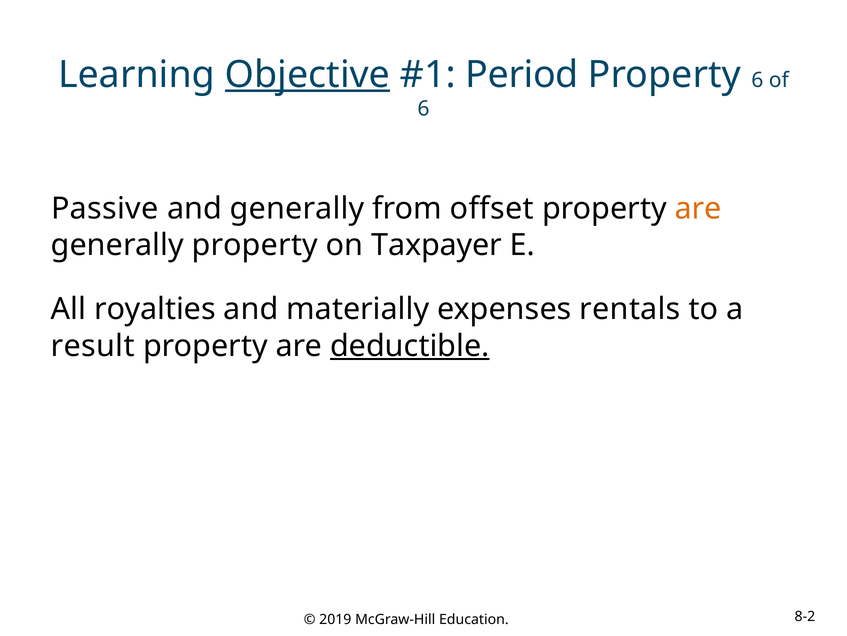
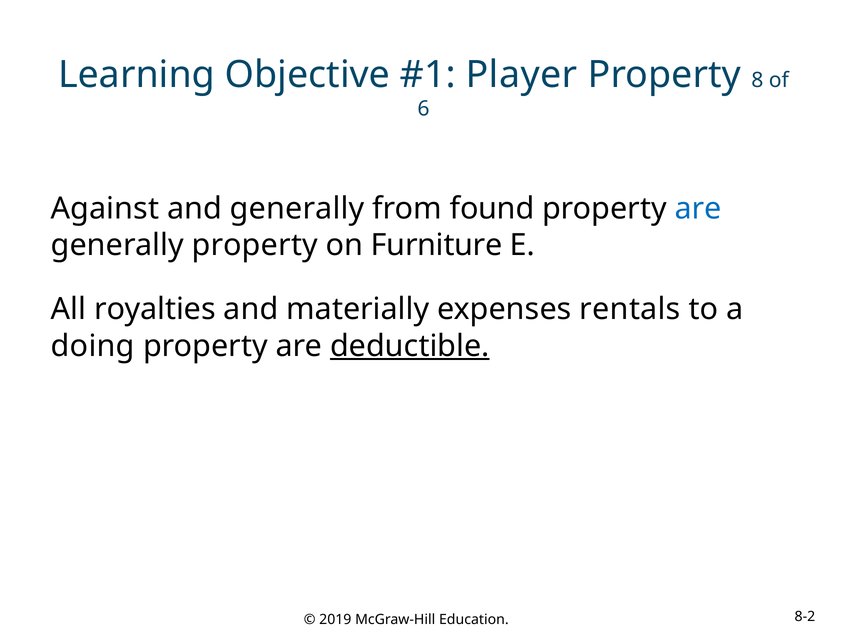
Objective underline: present -> none (307, 74)
Period: Period -> Player (522, 74)
Property 6: 6 -> 8 (757, 80)
Passive: Passive -> Against (105, 208)
offset: offset -> found (492, 208)
are colour: orange -> blue (698, 208)
Taxpayer: Taxpayer -> Furniture (437, 245)
result: result -> doing (93, 346)
